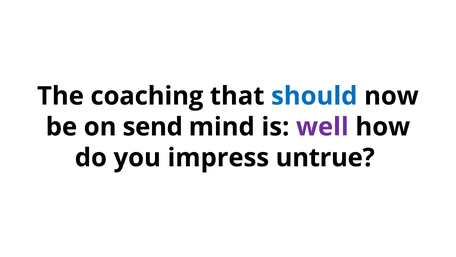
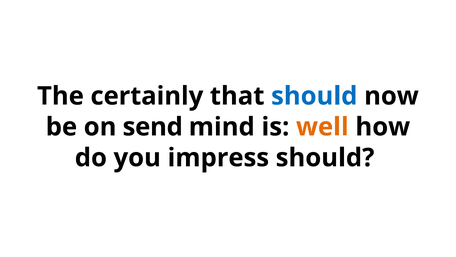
coaching: coaching -> certainly (147, 96)
well colour: purple -> orange (322, 127)
impress untrue: untrue -> should (325, 157)
